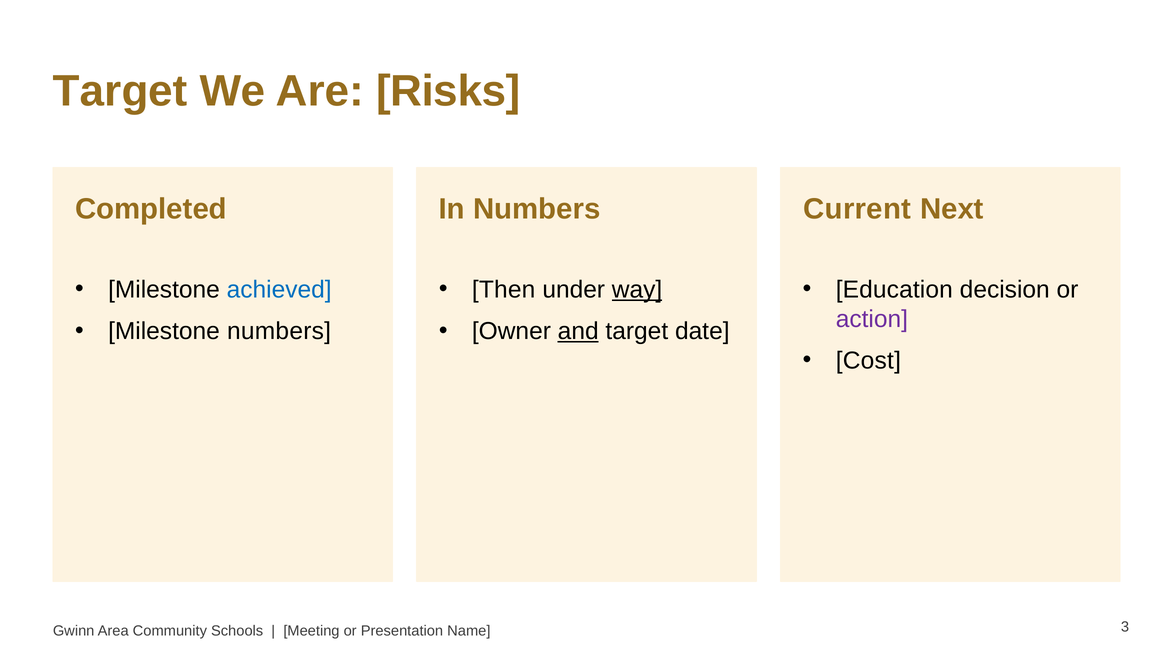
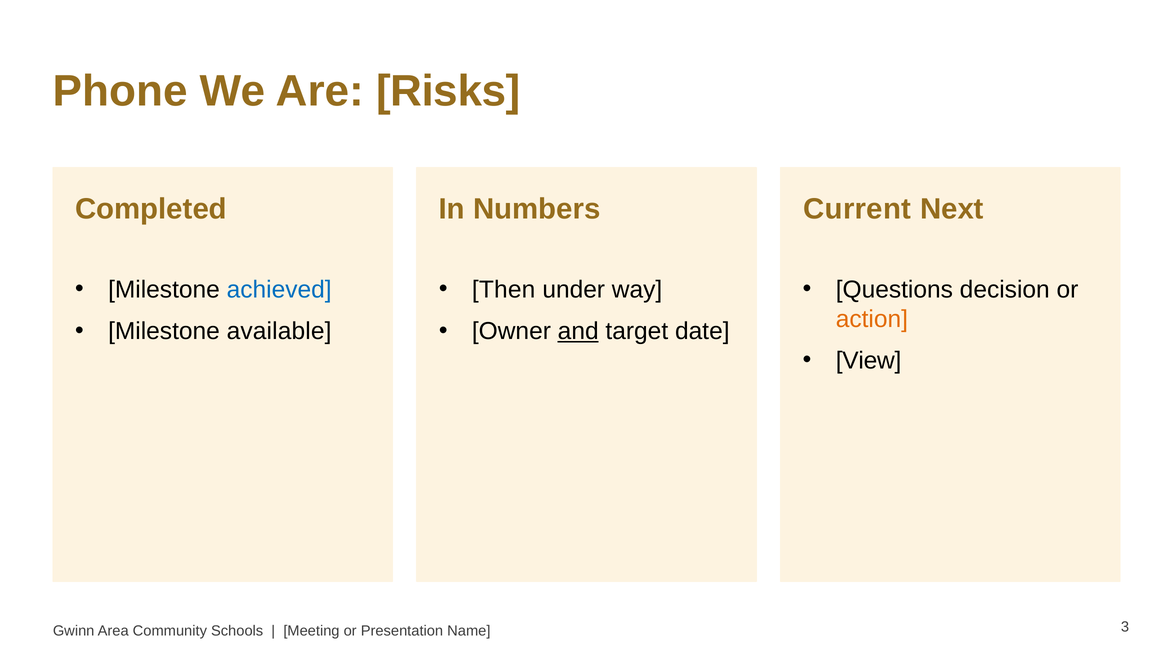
Target: Target -> Phone (120, 91)
way underline: present -> none (637, 290)
Education: Education -> Questions (894, 290)
action colour: purple -> orange (872, 319)
Milestone numbers: numbers -> available (279, 332)
Cost: Cost -> View (869, 361)
